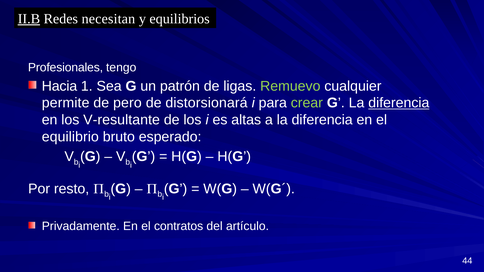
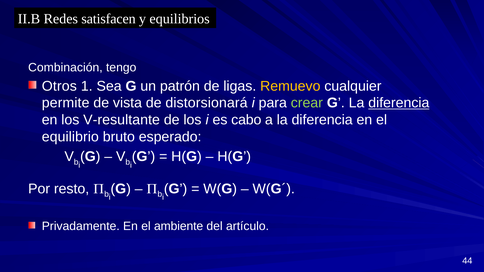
II.B underline: present -> none (29, 19)
necesitan: necesitan -> satisfacen (109, 19)
Profesionales: Profesionales -> Combinación (65, 67)
Hacia: Hacia -> Otros (59, 86)
Remuevo colour: light green -> yellow (290, 86)
pero: pero -> vista (127, 103)
altas: altas -> cabo (246, 120)
contratos: contratos -> ambiente (179, 226)
